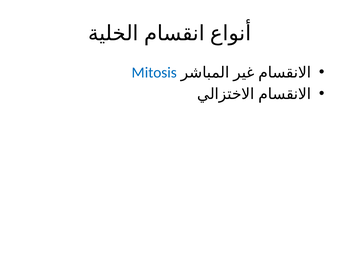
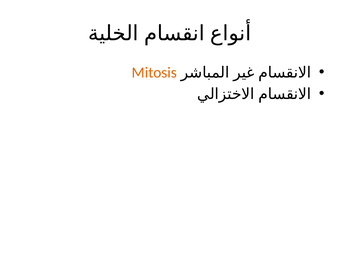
Mitosis colour: blue -> orange (154, 72)
